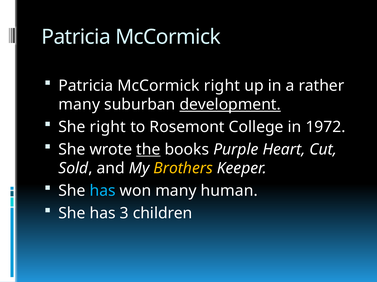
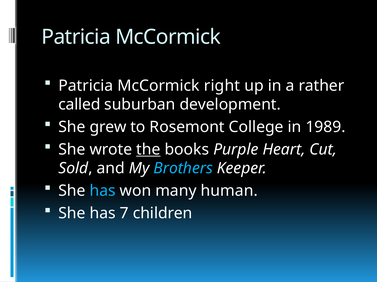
many: many -> called (79, 105)
development underline: present -> none (230, 105)
She right: right -> grew (108, 127)
1972: 1972 -> 1989 (326, 127)
Brothers colour: yellow -> light blue (183, 169)
3: 3 -> 7 (124, 214)
